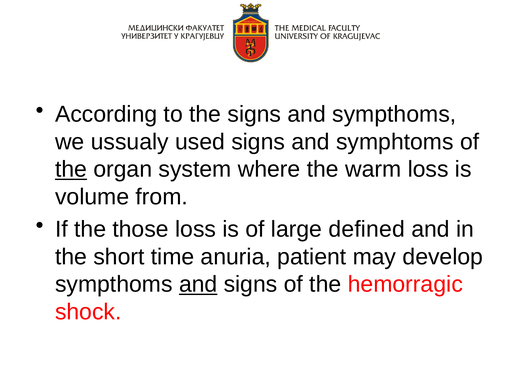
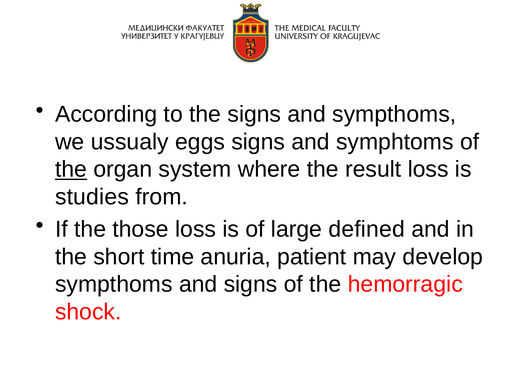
used: used -> eggs (200, 142)
warm: warm -> result (373, 169)
volume: volume -> studies (92, 197)
and underline: present -> none (198, 284)
